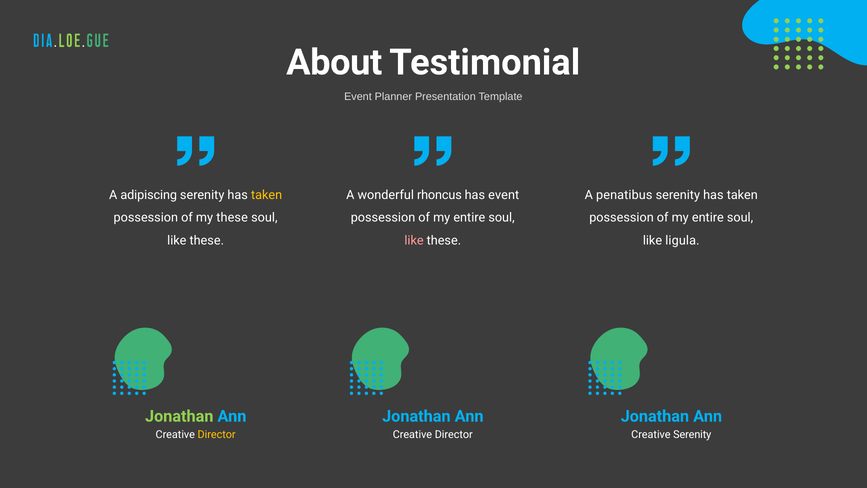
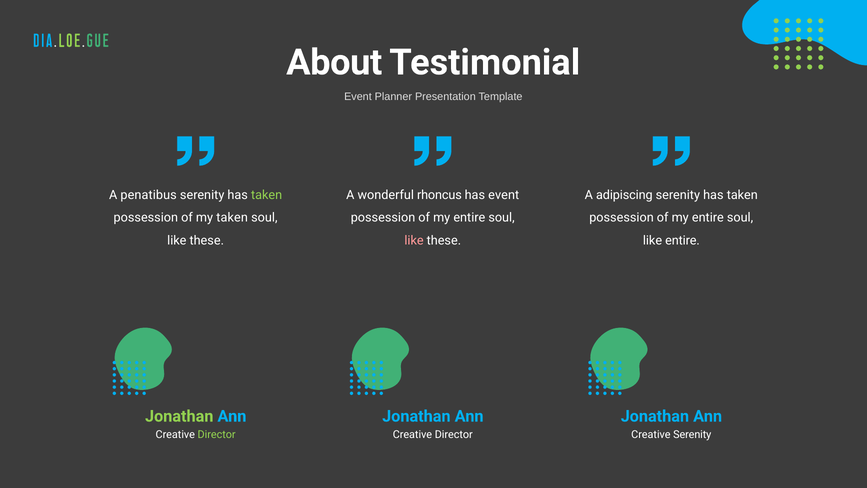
adipiscing: adipiscing -> penatibus (149, 195)
taken colour: yellow -> light green (267, 195)
penatibus: penatibus -> adipiscing (624, 195)
my these: these -> taken (232, 218)
like ligula: ligula -> entire (682, 240)
Director colour: yellow -> light green (217, 435)
